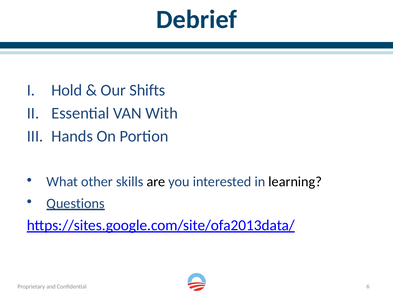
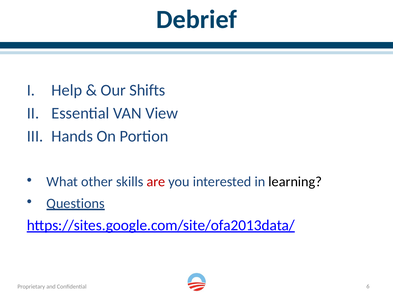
Hold: Hold -> Help (67, 90)
With: With -> View (162, 113)
are colour: black -> red (156, 182)
